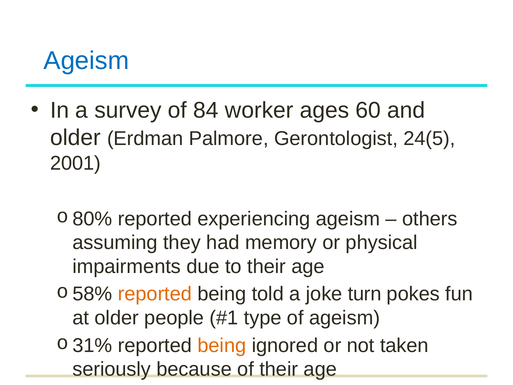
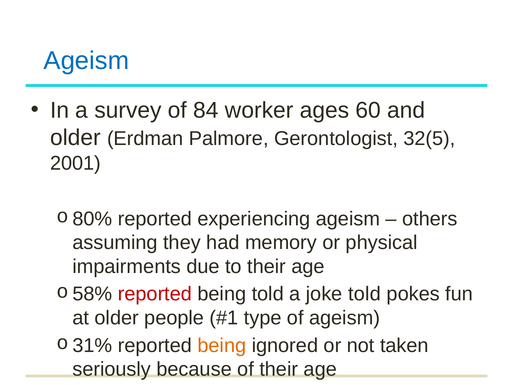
24(5: 24(5 -> 32(5 (429, 138)
reported colour: orange -> red (155, 294)
joke turn: turn -> told (364, 294)
